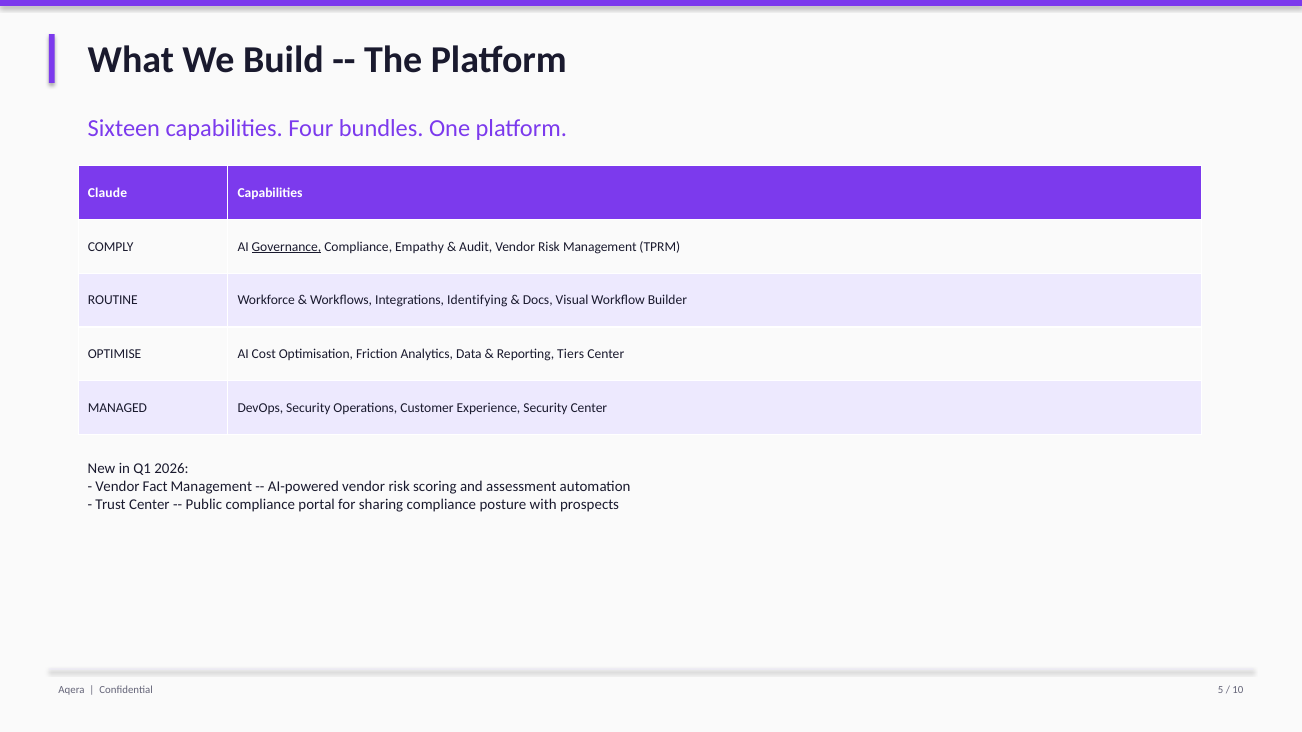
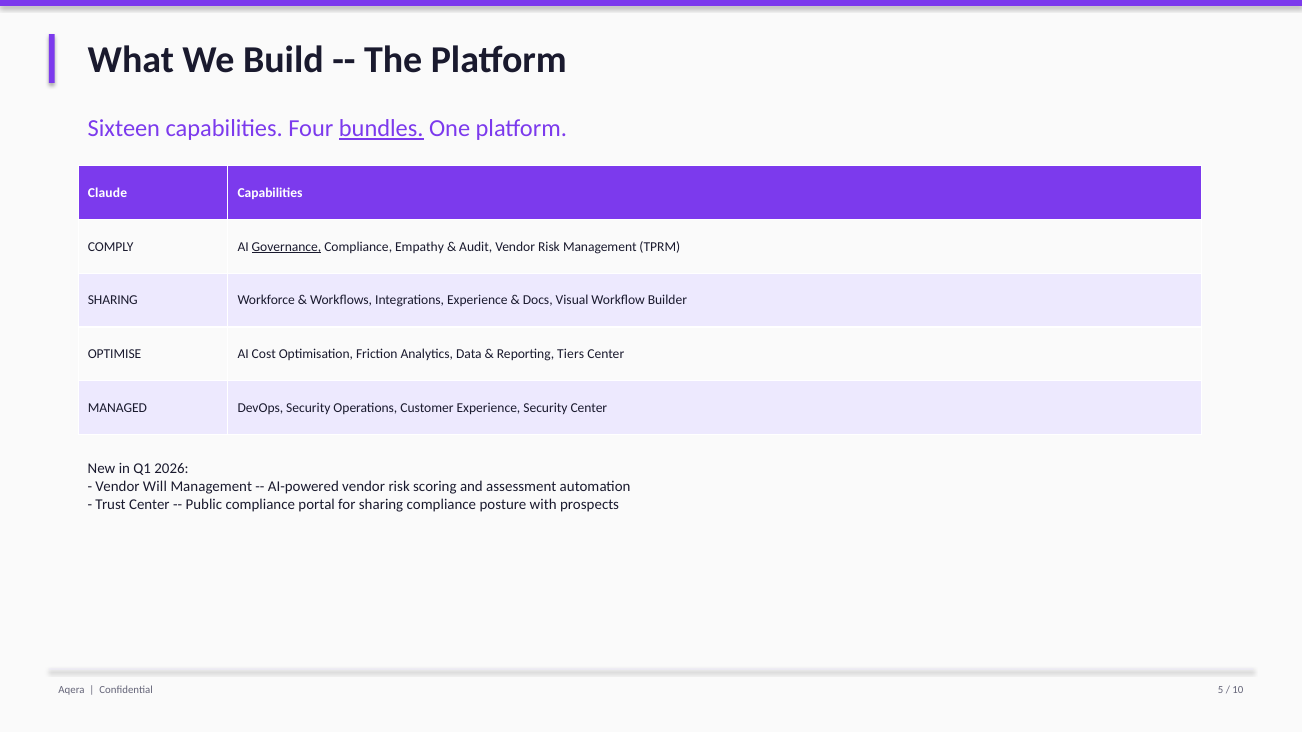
bundles underline: none -> present (381, 129)
ROUTINE: ROUTINE -> SHARING (113, 300)
Integrations Identifying: Identifying -> Experience (477, 300)
Fact: Fact -> Will (155, 487)
